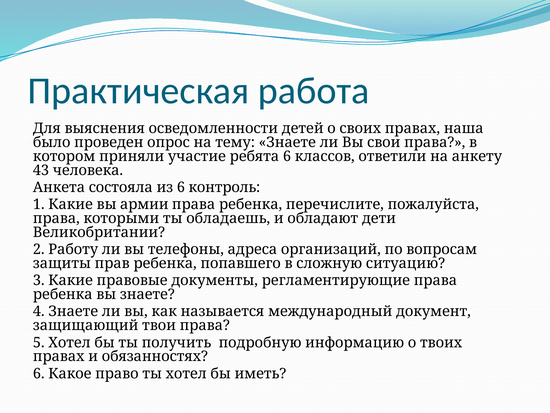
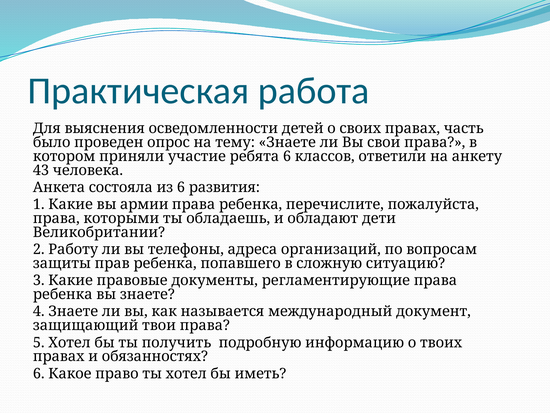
наша: наша -> часть (464, 128)
контроль: контроль -> развития (224, 187)
